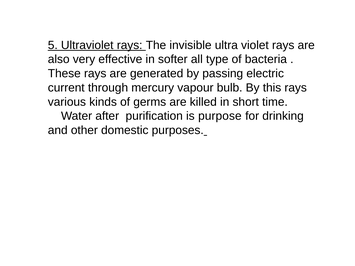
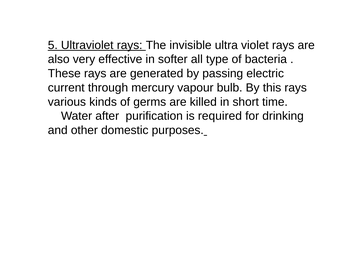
purpose: purpose -> required (220, 116)
